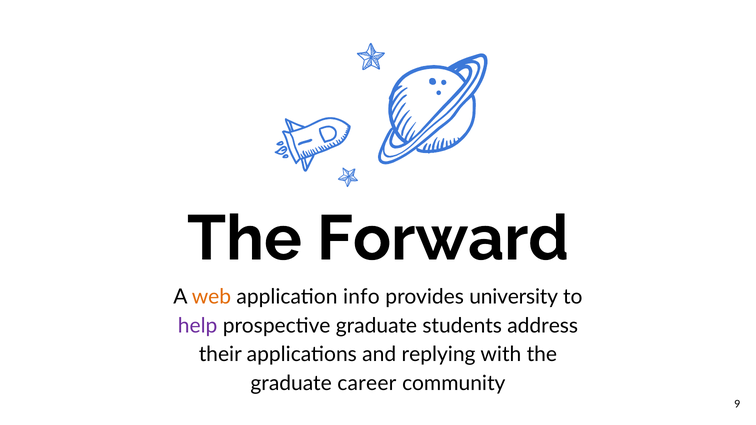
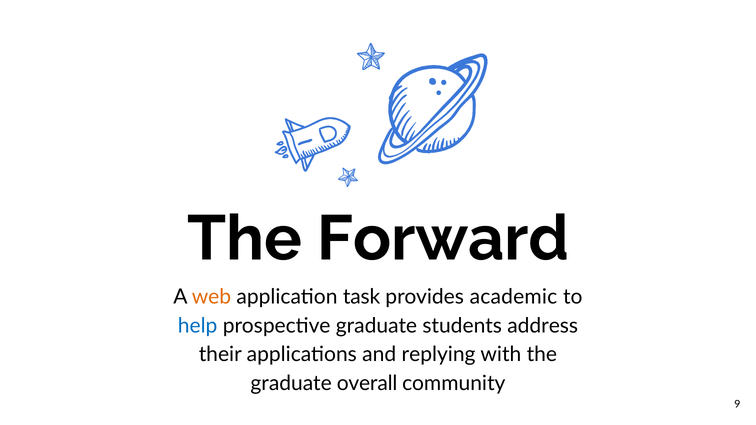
info: info -> task (362, 297)
university: university -> academic (513, 297)
help colour: purple -> blue (198, 326)
career: career -> overall (367, 384)
